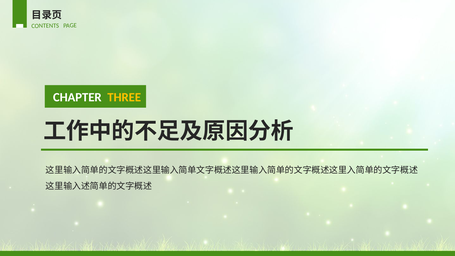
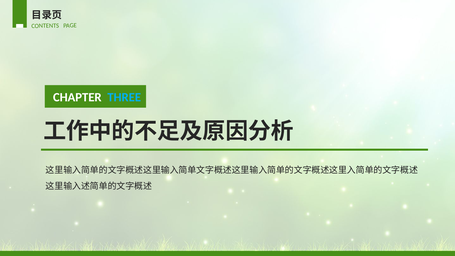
THREE colour: yellow -> light blue (124, 97)
